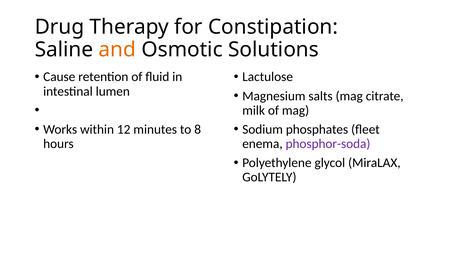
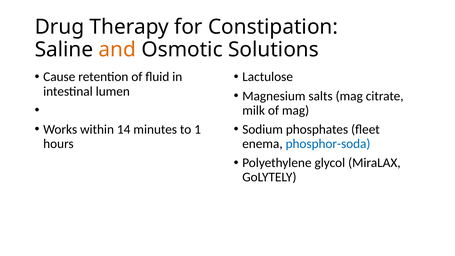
12: 12 -> 14 (124, 129)
8: 8 -> 1 (198, 129)
phosphor-soda colour: purple -> blue (328, 144)
